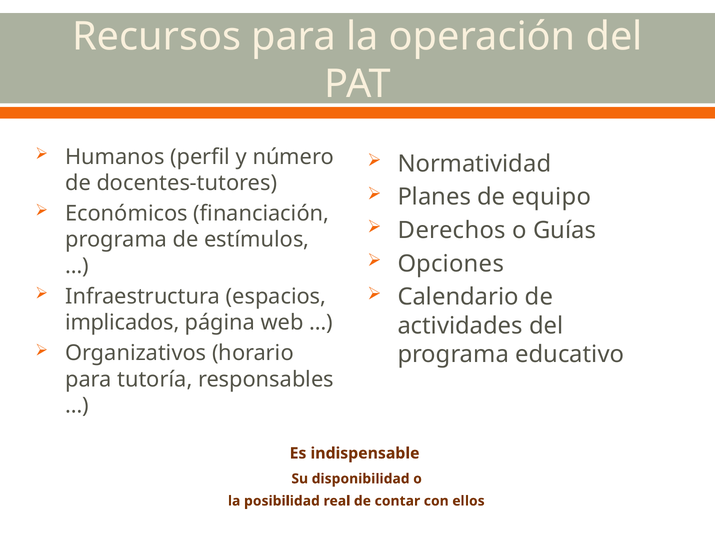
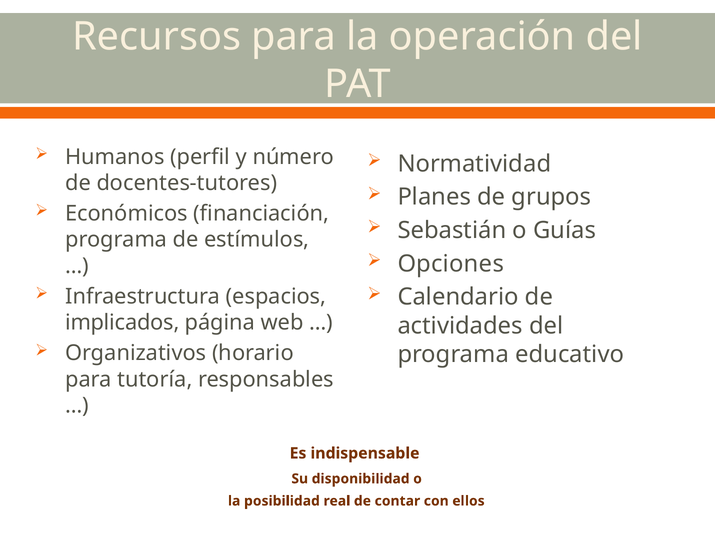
equipo: equipo -> grupos (551, 197)
Derechos: Derechos -> Sebastián (452, 231)
